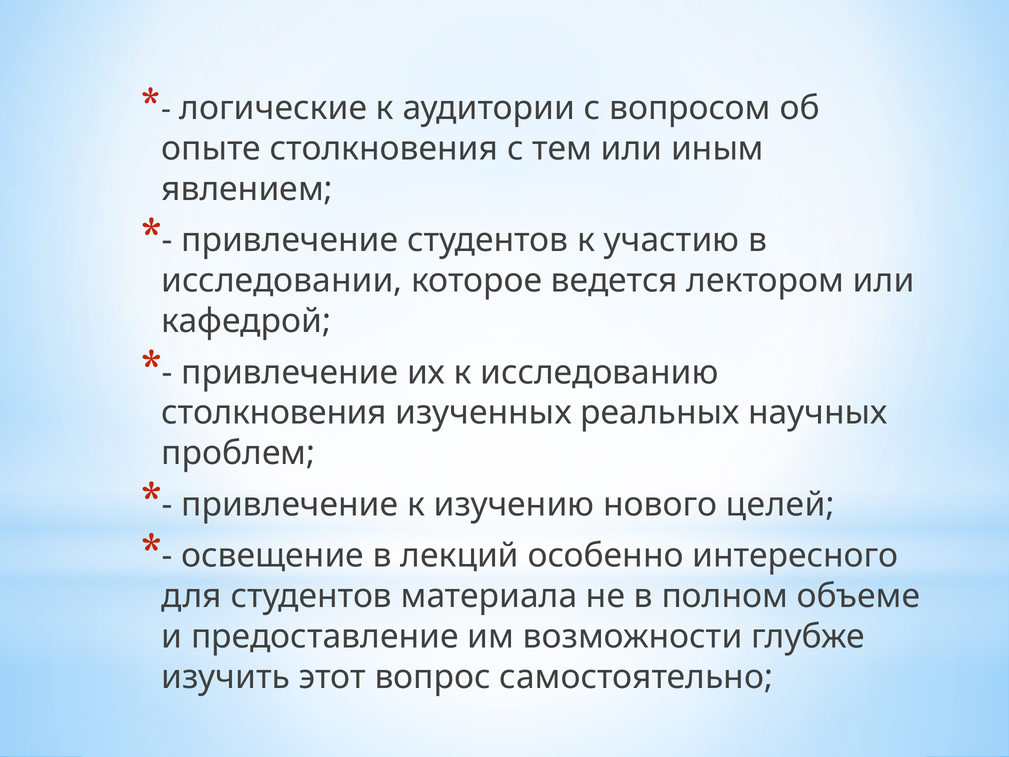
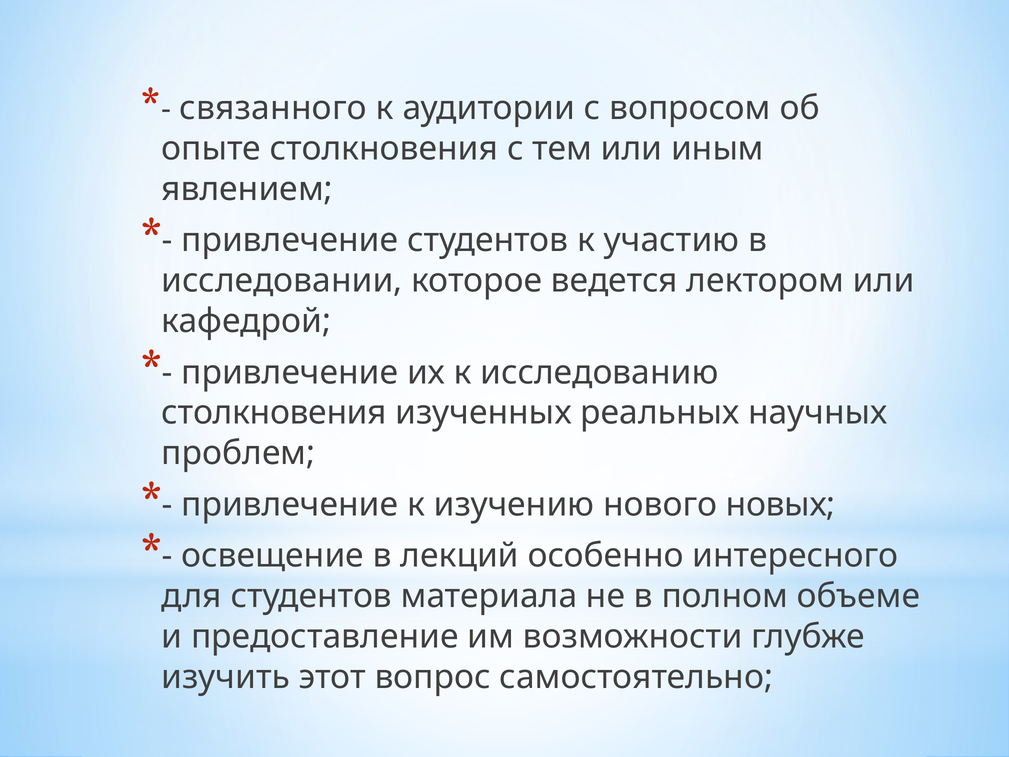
логические: логические -> связанного (273, 108)
целей: целей -> новых (781, 504)
